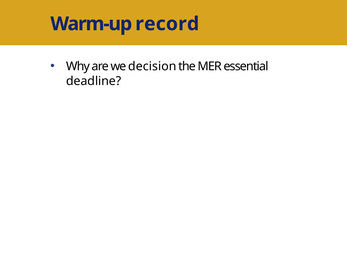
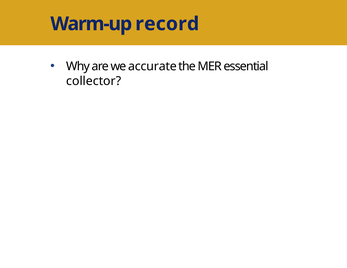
decision: decision -> accurate (152, 66)
deadline: deadline -> collector (94, 81)
